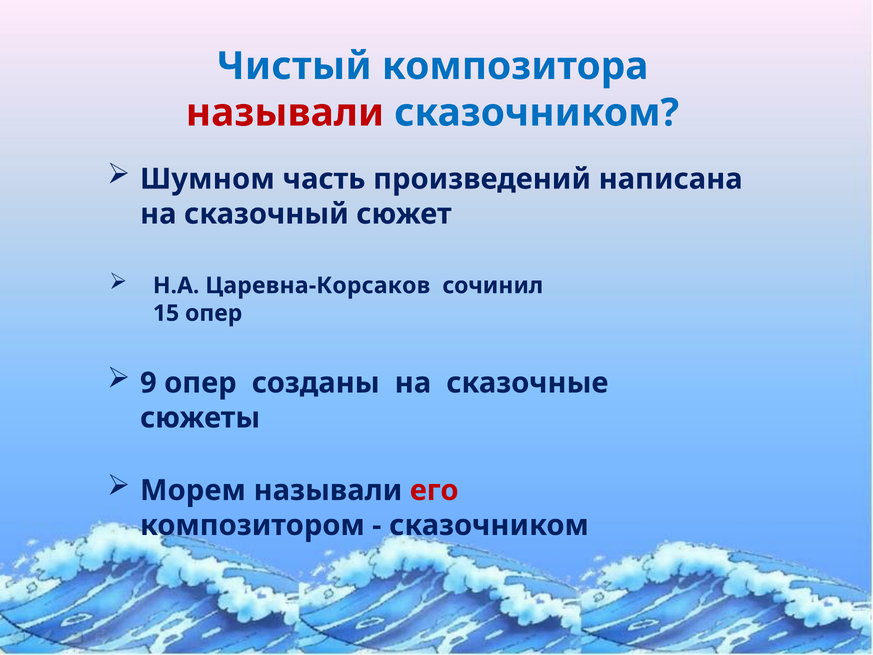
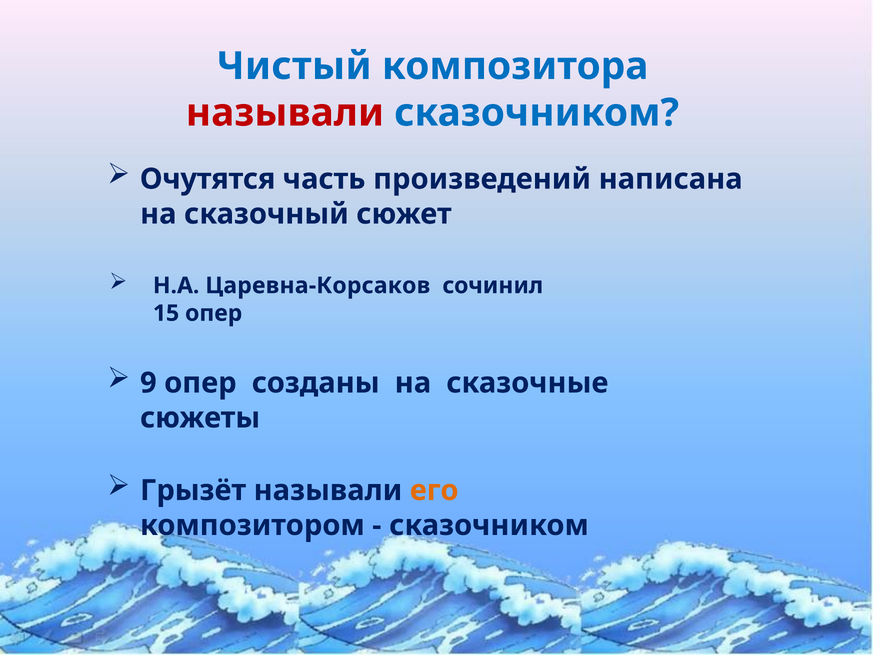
Шумном: Шумном -> Очутятся (208, 179)
Морем: Морем -> Грызёт (193, 490)
его colour: red -> orange (434, 490)
